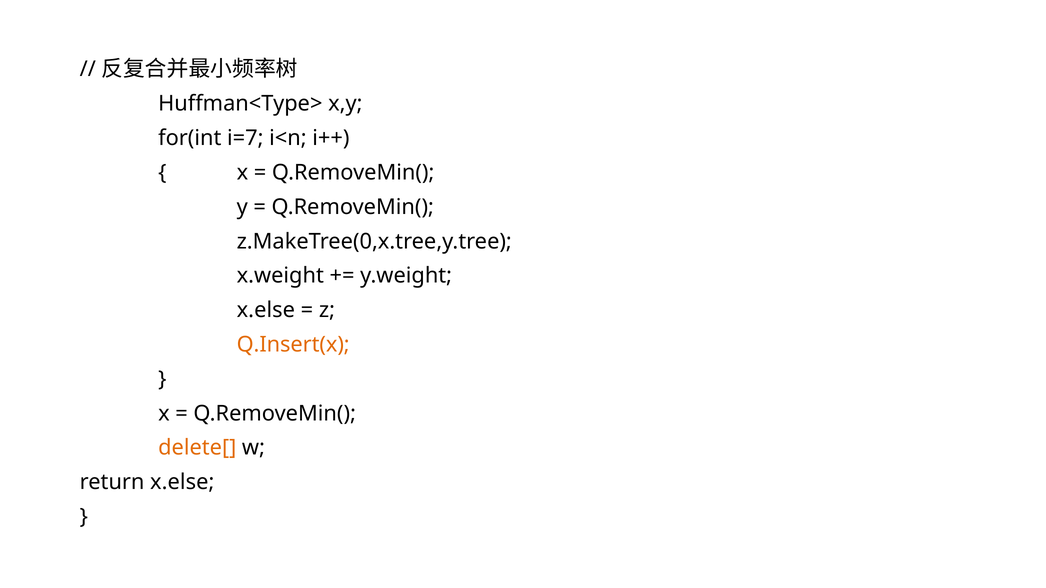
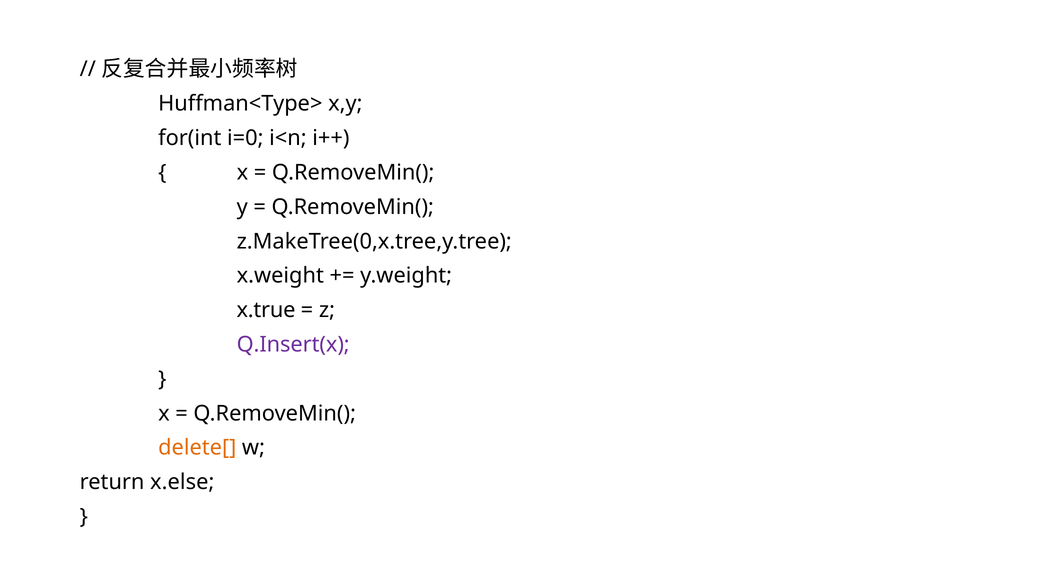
i=7: i=7 -> i=0 (245, 138)
x.else: x.else -> x.true (266, 310)
Q.Insert(x colour: orange -> purple (293, 345)
